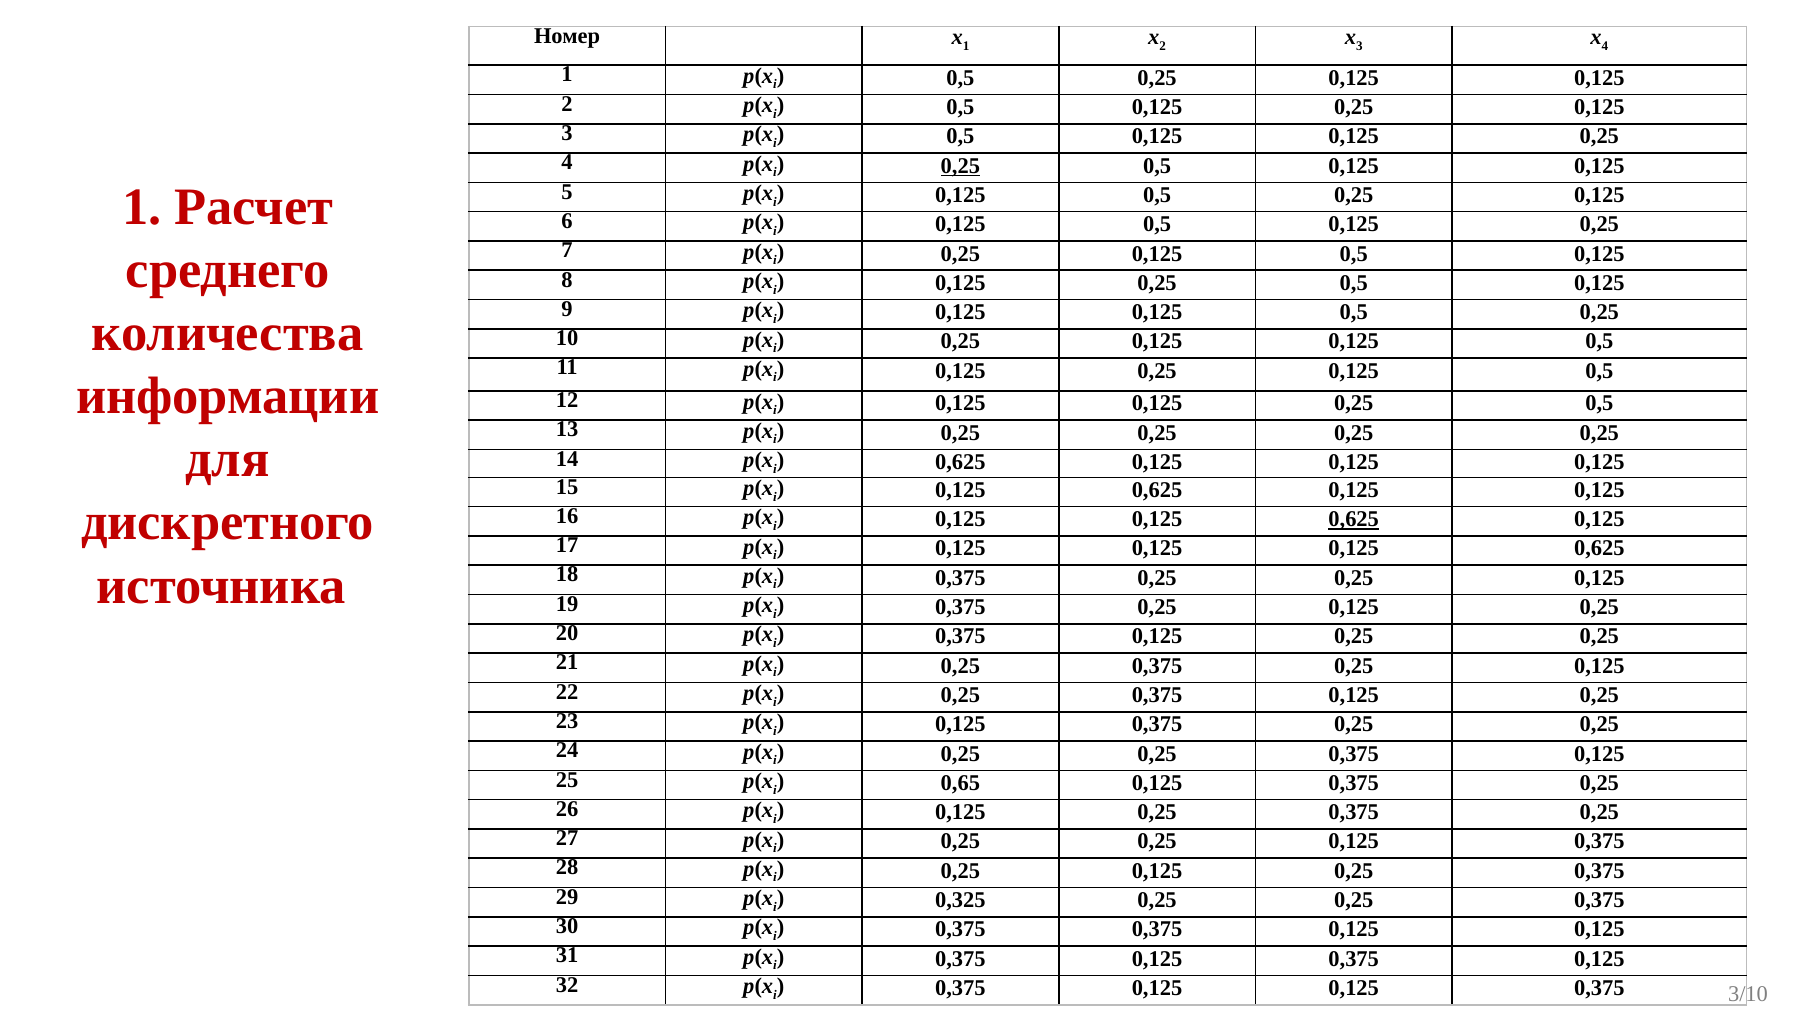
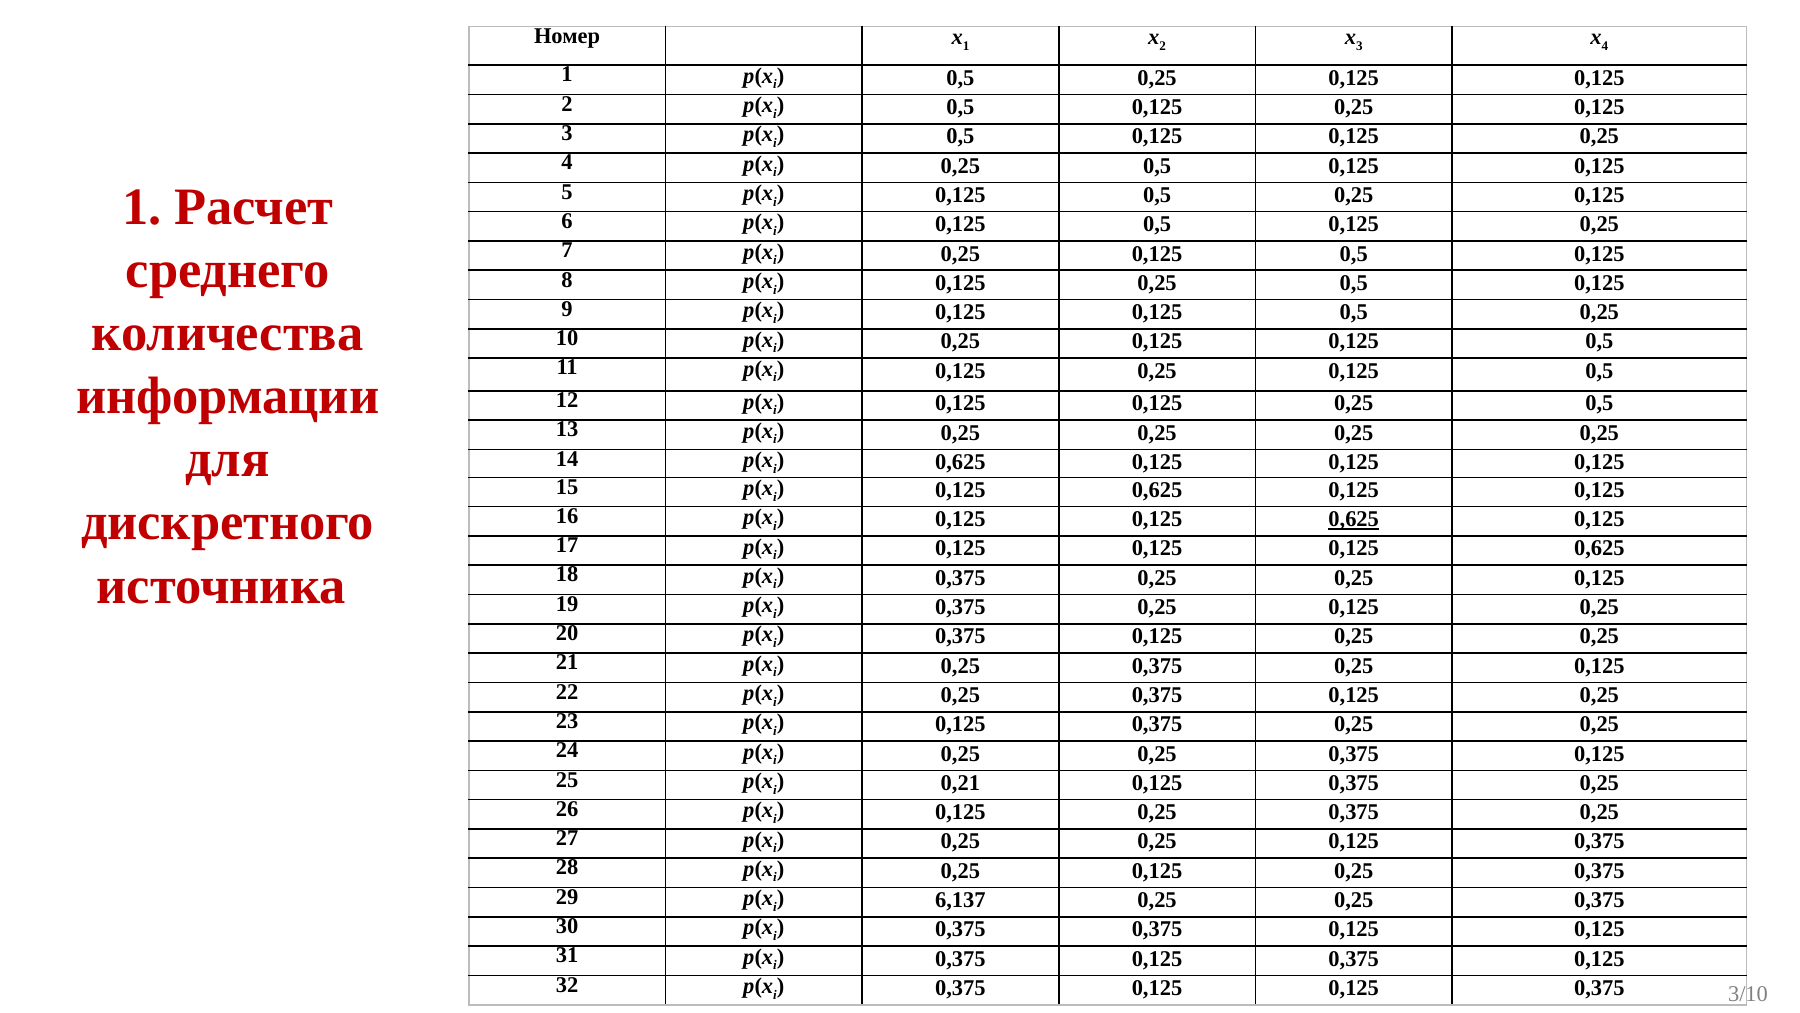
0,25 underline: present -> none (960, 166)
0,65: 0,65 -> 0,21 (960, 783)
0,325: 0,325 -> 6,137 (960, 900)
